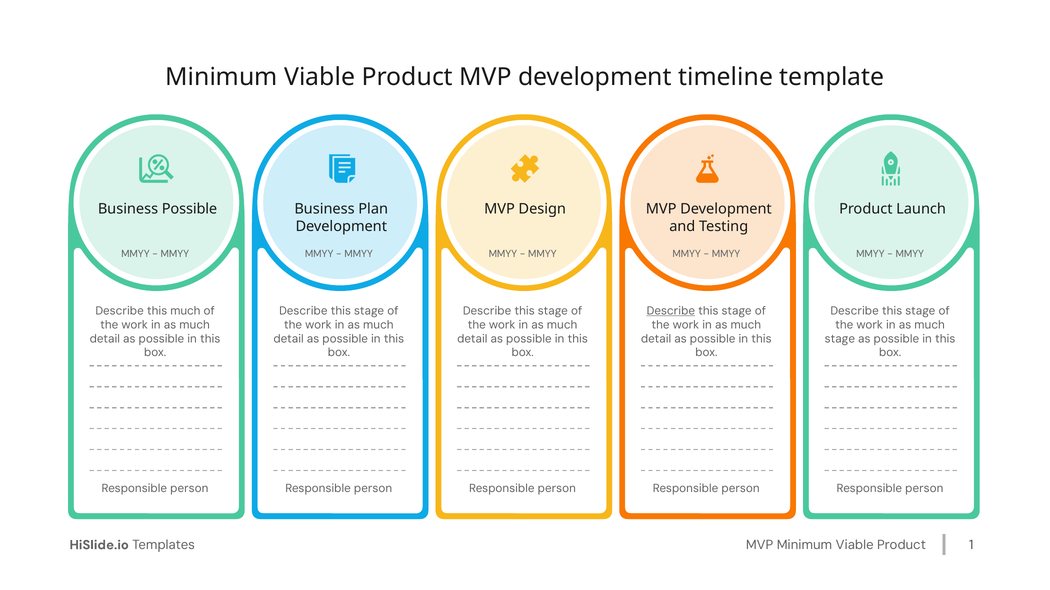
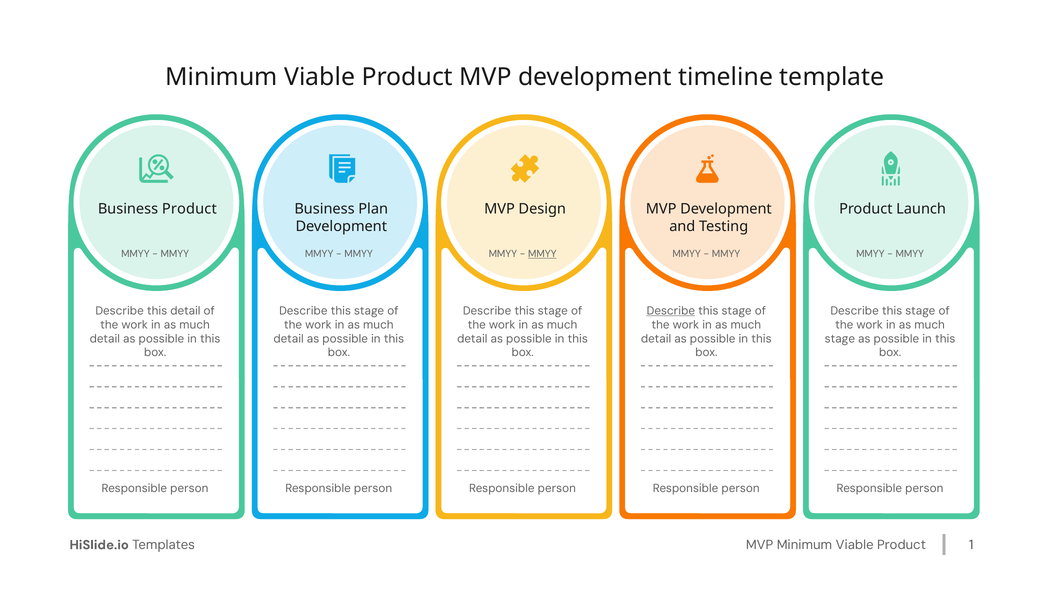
Business Possible: Possible -> Product (189, 209)
MMYY underline: none -> present (542, 254)
this much: much -> detail (185, 311)
